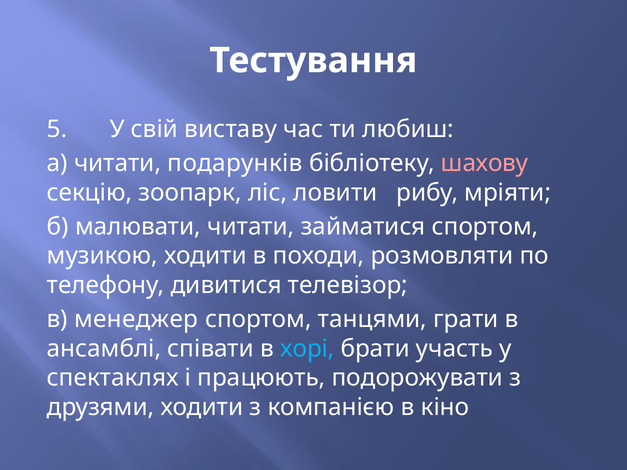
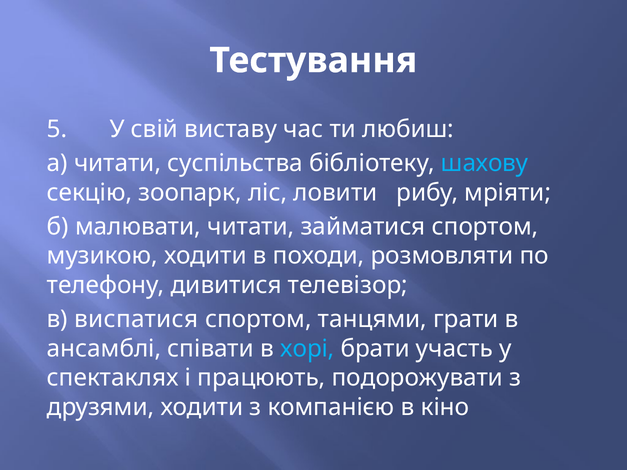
подарунків: подарунків -> суспільства (235, 163)
шахову colour: pink -> light blue (485, 163)
менеджер: менеджер -> виспатися (136, 319)
